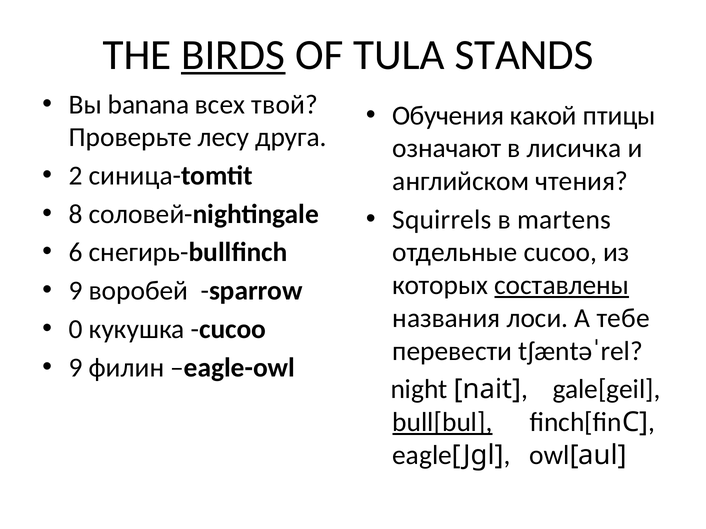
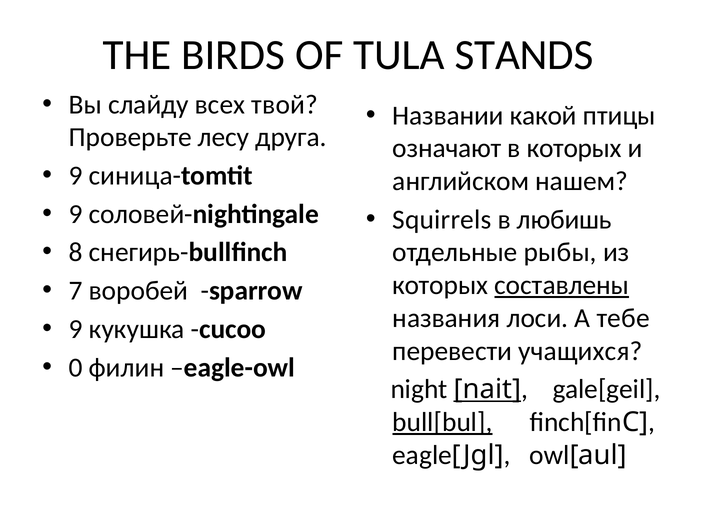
BIRDS underline: present -> none (233, 55)
banana: banana -> слайду (148, 105)
Обучения: Обучения -> Названии (448, 116)
в лисичка: лисичка -> которых (574, 149)
2: 2 -> 9 (76, 176)
чтения: чтения -> нашем (582, 181)
8: 8 -> 9 (76, 214)
martens: martens -> любишь (564, 220)
6: 6 -> 8 (76, 253)
отдельные cucoo: cucoo -> рыбы (560, 253)
9: 9 -> 7 (76, 291)
0: 0 -> 9 (76, 329)
tʃæntəˈrel: tʃæntəˈrel -> учащихся (580, 351)
9: 9 -> 0 (76, 368)
nait underline: none -> present (487, 390)
